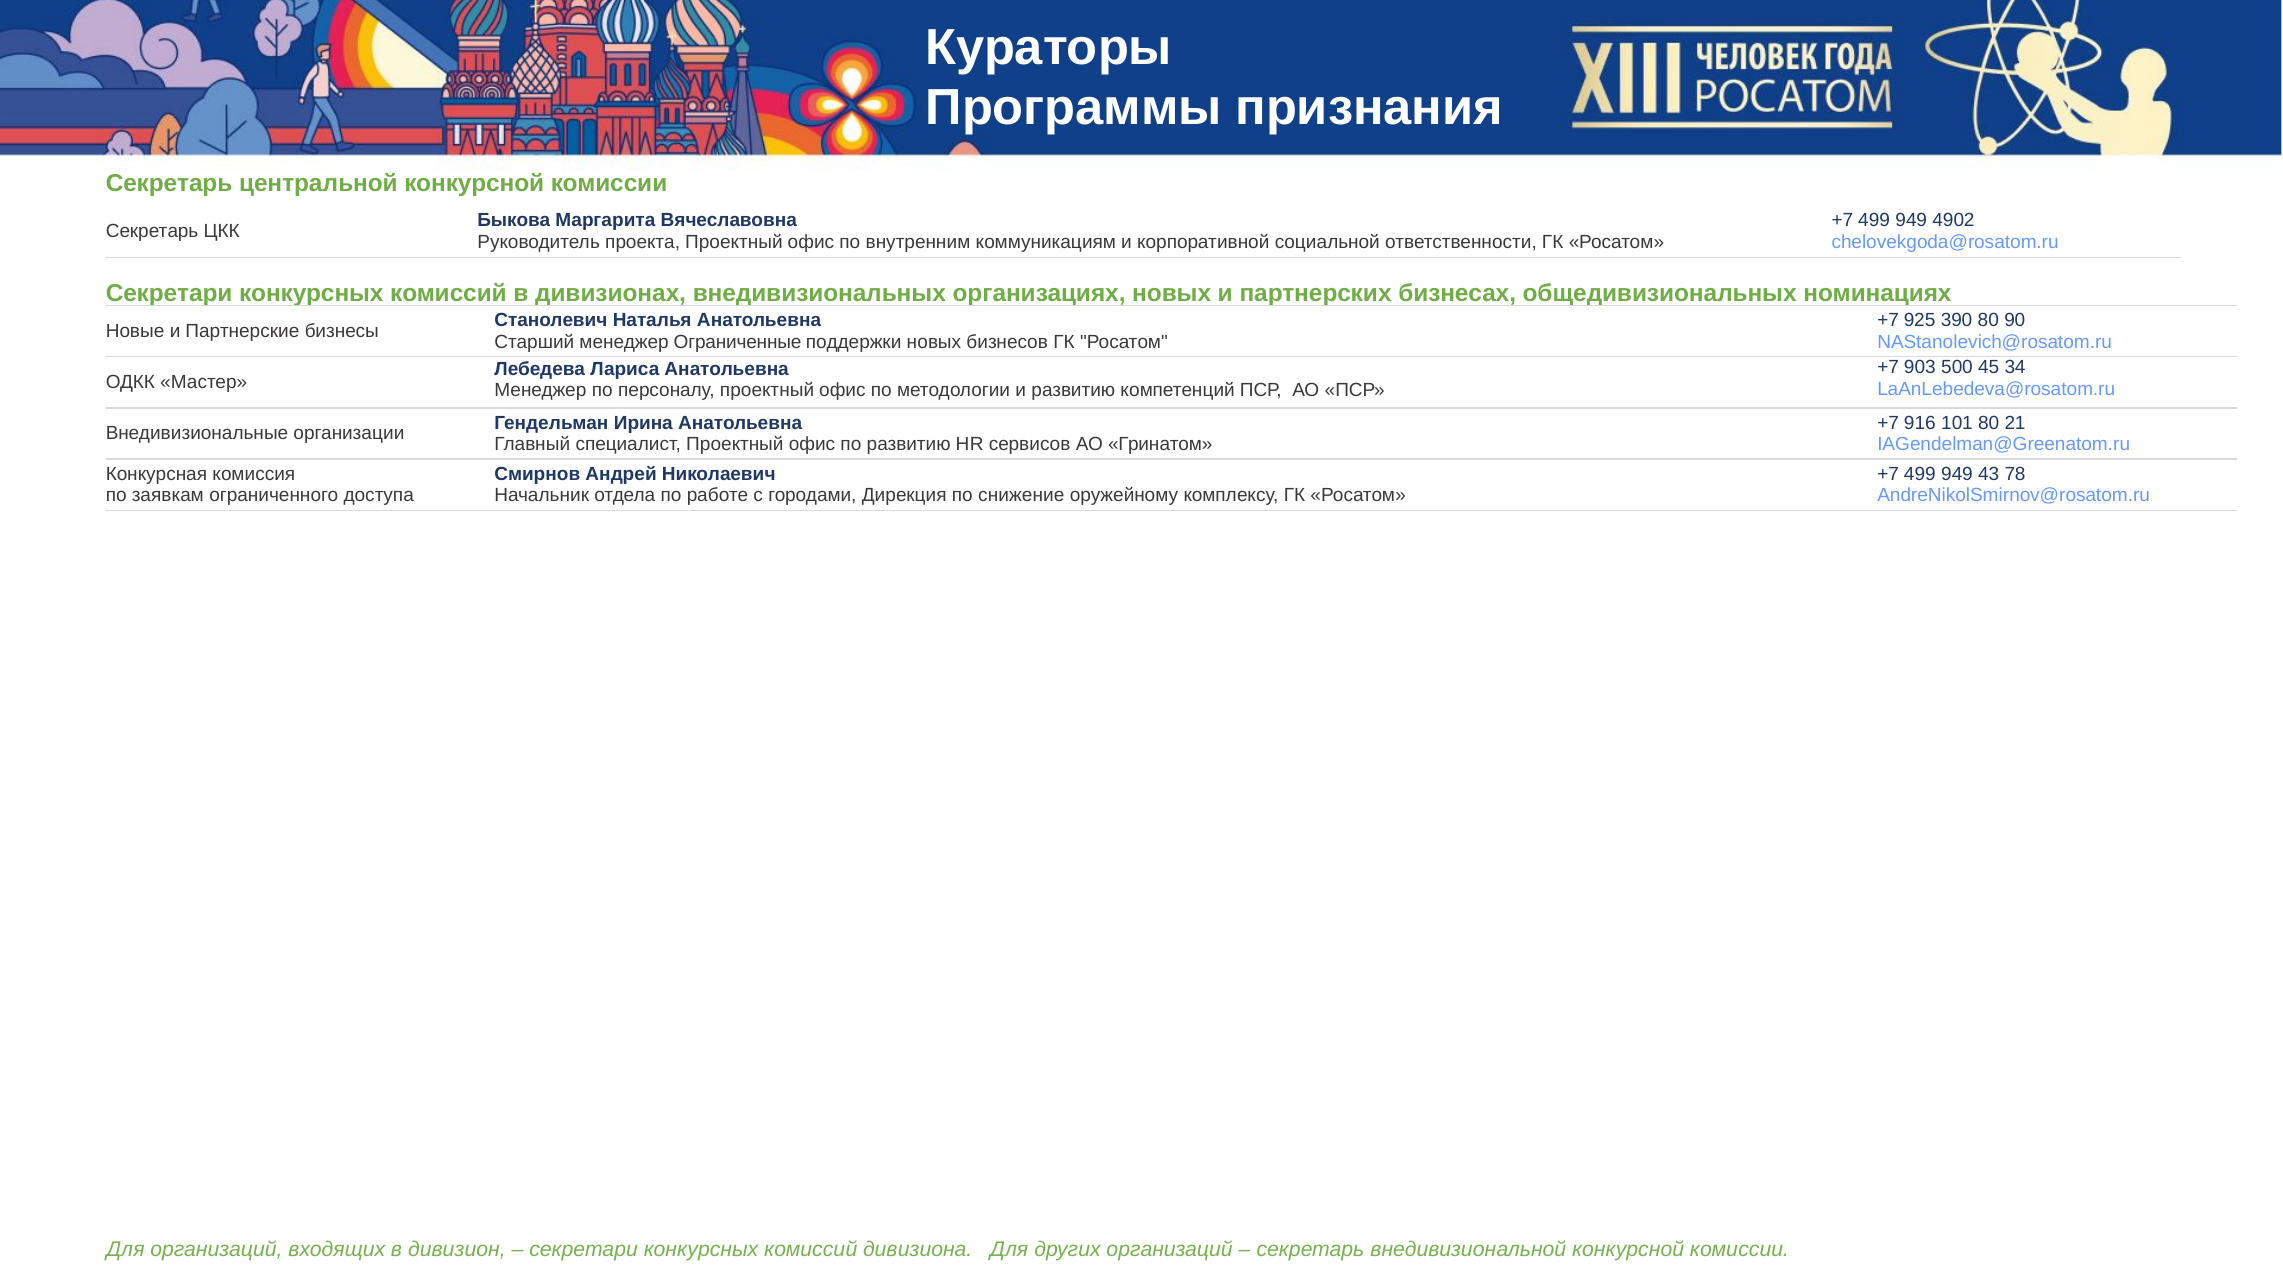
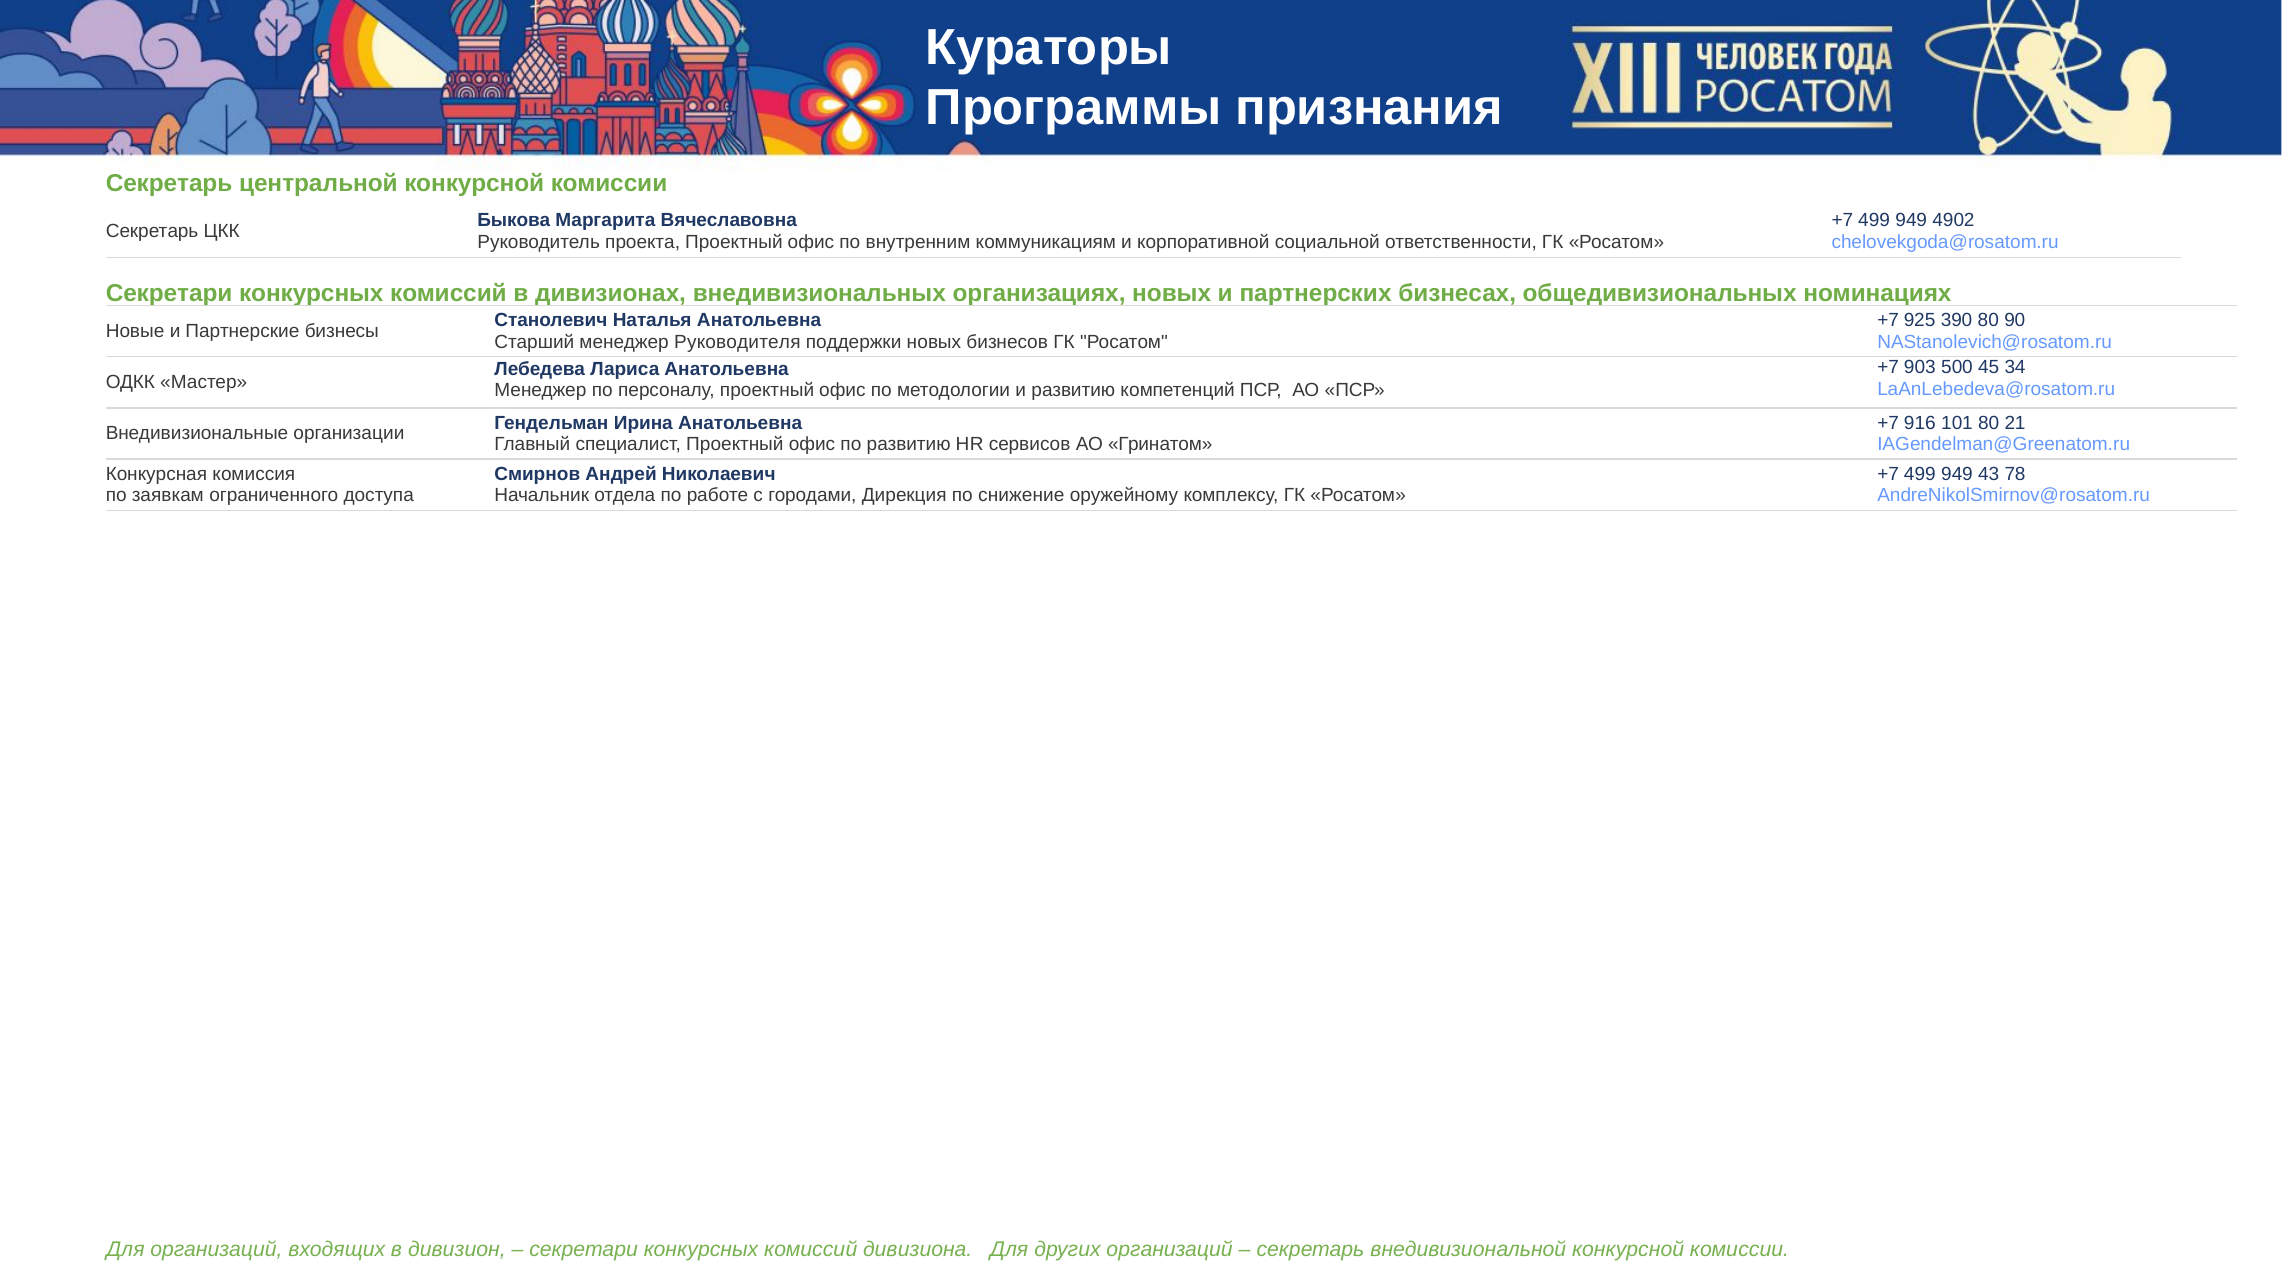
Ограниченные: Ограниченные -> Руководителя (737, 342)
